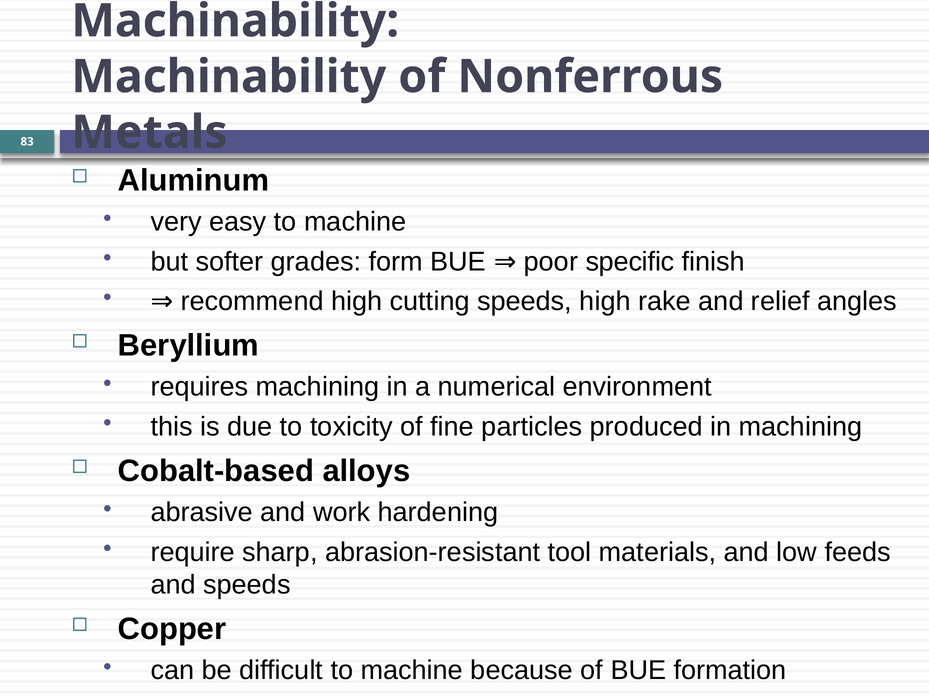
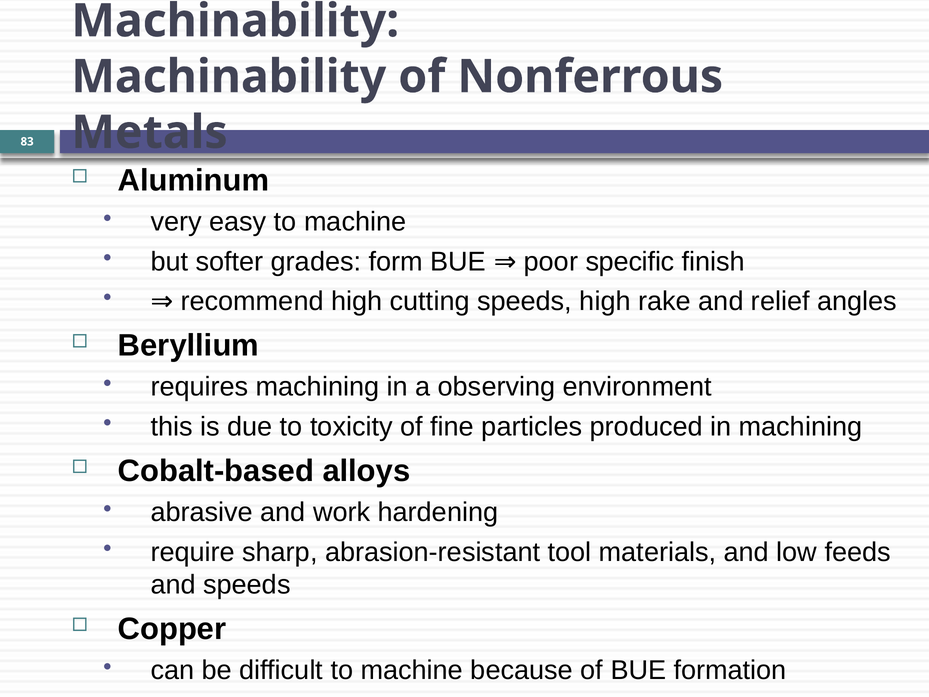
numerical: numerical -> observing (497, 387)
